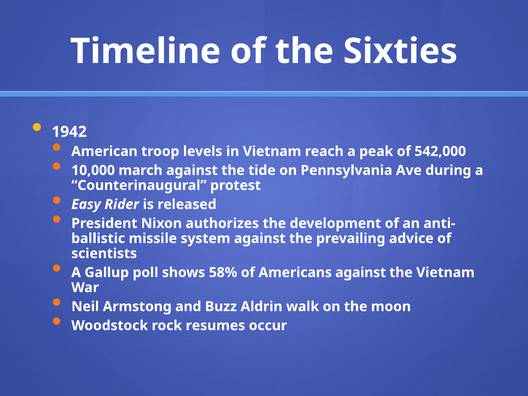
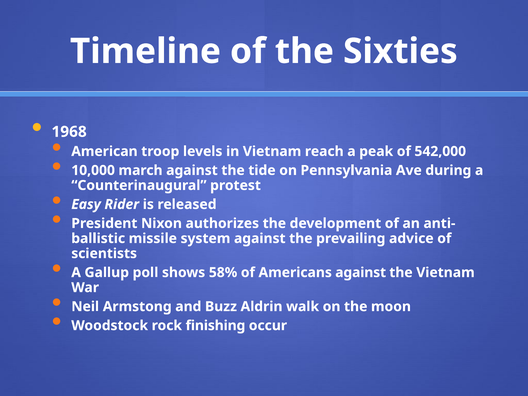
1942: 1942 -> 1968 (69, 132)
resumes: resumes -> finishing (215, 326)
